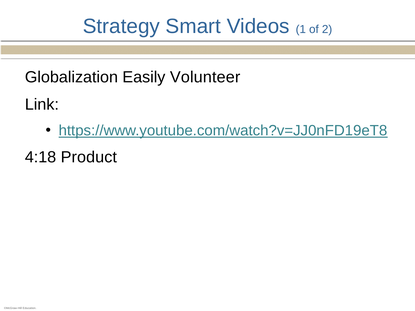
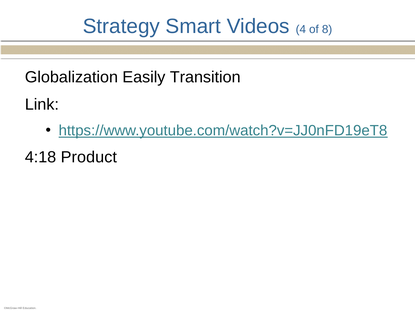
1: 1 -> 4 (301, 29)
2: 2 -> 8 (327, 29)
Volunteer: Volunteer -> Transition (205, 77)
